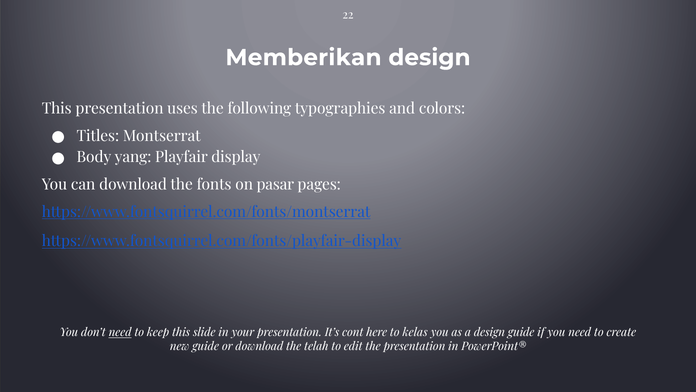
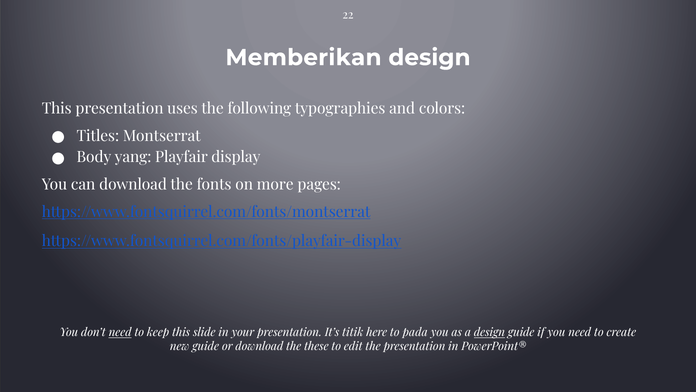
pasar: pasar -> more (275, 184)
cont: cont -> titik (353, 332)
kelas: kelas -> pada (415, 332)
design underline: none -> present (489, 332)
telah: telah -> these (316, 346)
